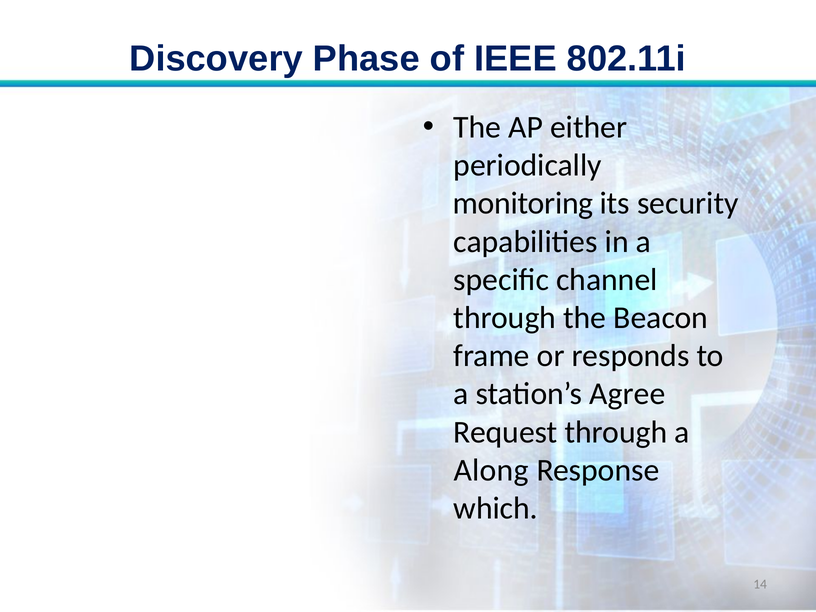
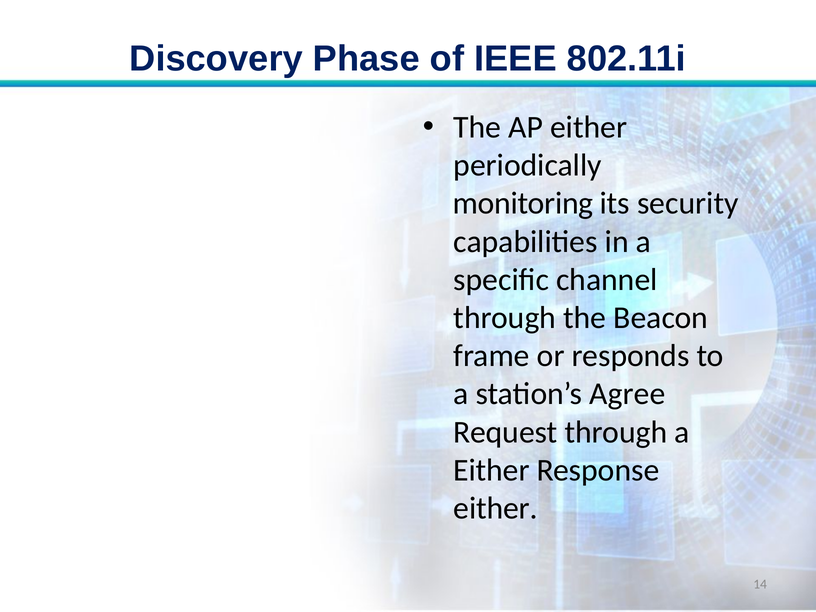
Along: Along -> Either (492, 470)
which: which -> either (496, 508)
